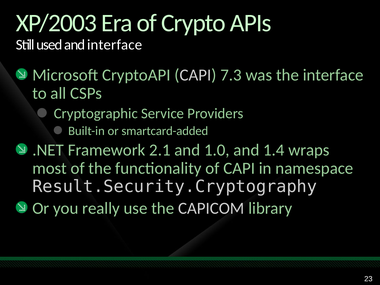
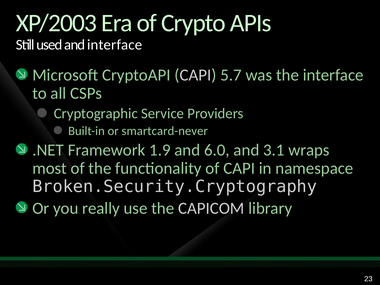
7.3: 7.3 -> 5.7 (231, 75)
smartcard-added: smartcard-added -> smartcard-never (165, 131)
2.1: 2.1 -> 1.9 (160, 150)
1.0: 1.0 -> 6.0 (217, 150)
1.4: 1.4 -> 3.1 (274, 150)
Result.Security.Cryptography: Result.Security.Cryptography -> Broken.Security.Cryptography (175, 187)
